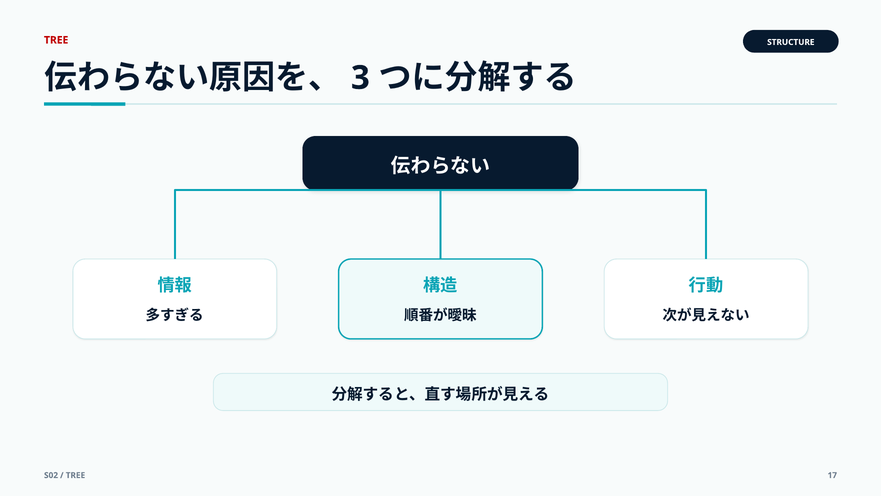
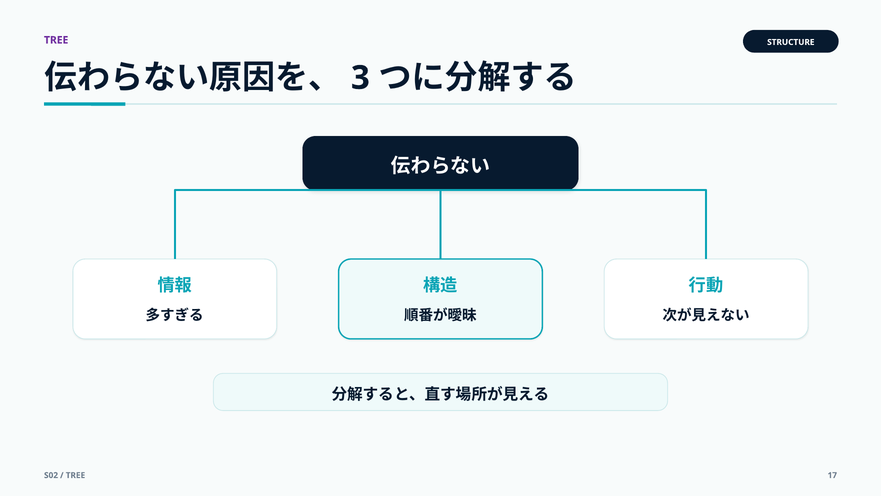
TREE colour: red -> purple (56, 40)
